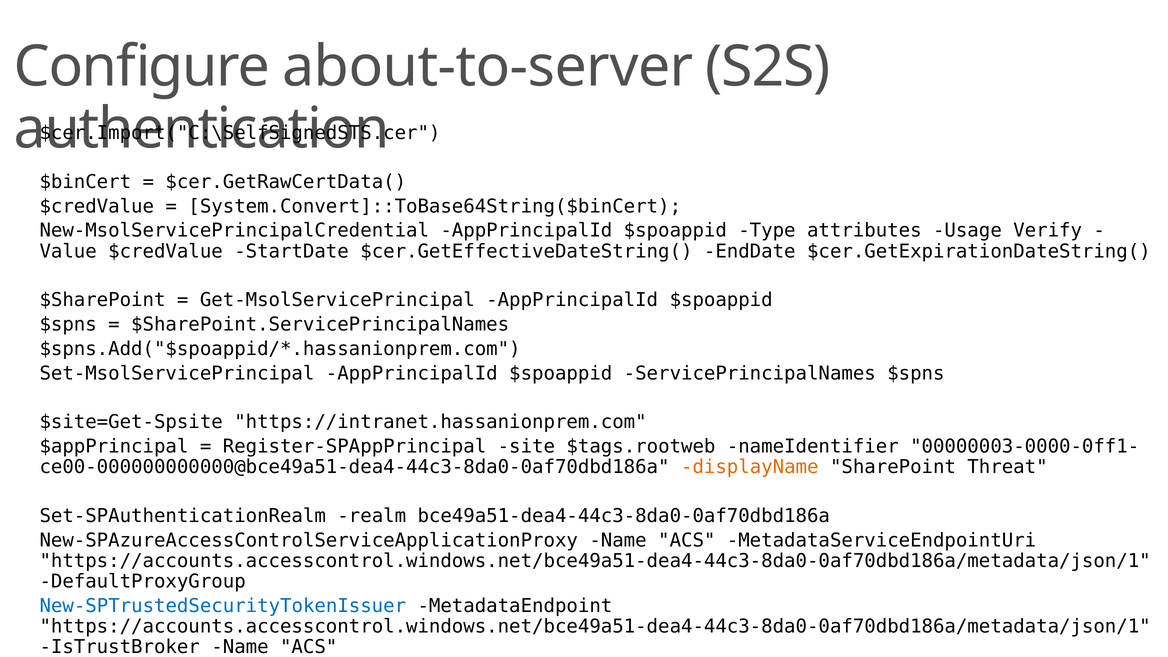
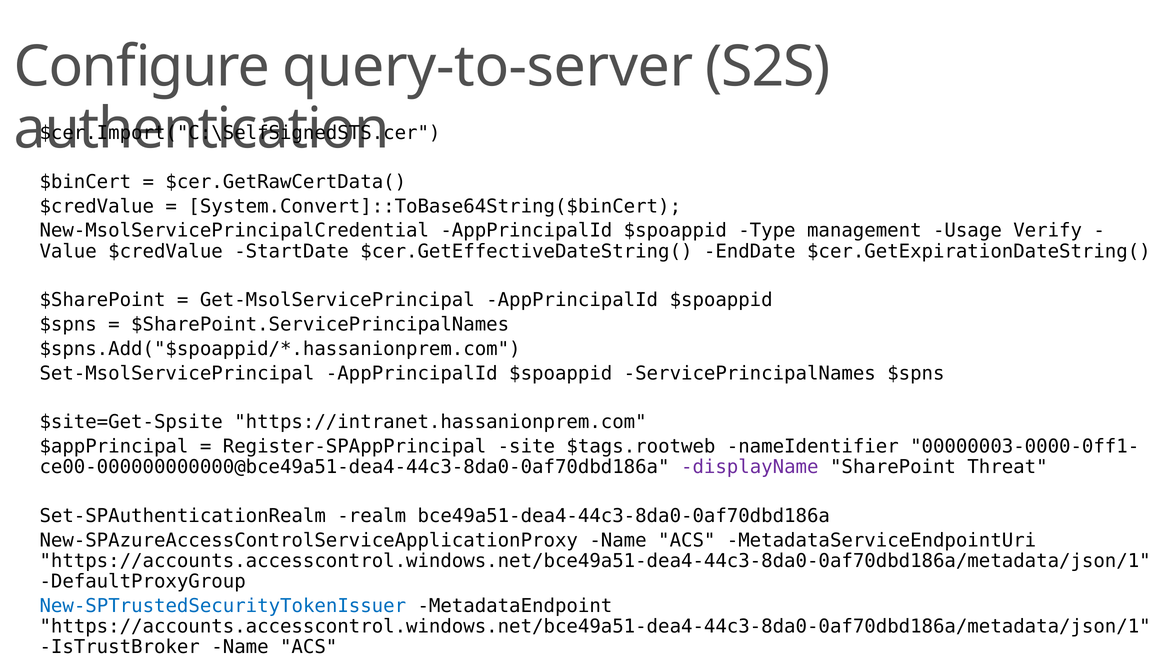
about-to-server: about-to-server -> query-to-server (488, 67)
attributes: attributes -> management (864, 231)
displayName colour: orange -> purple (750, 467)
